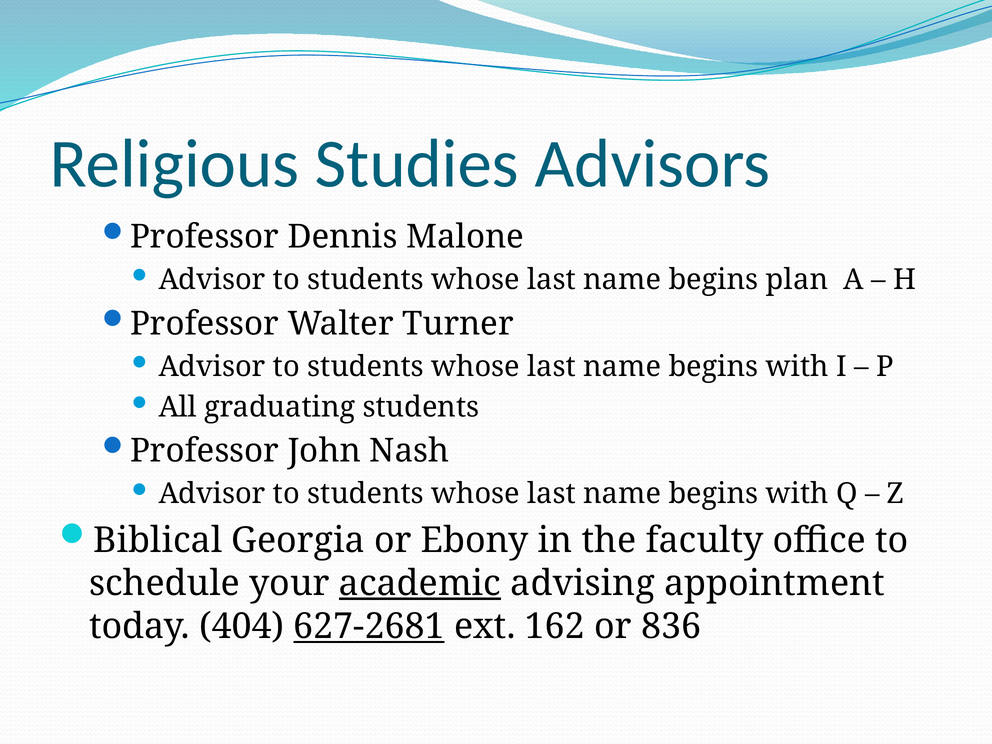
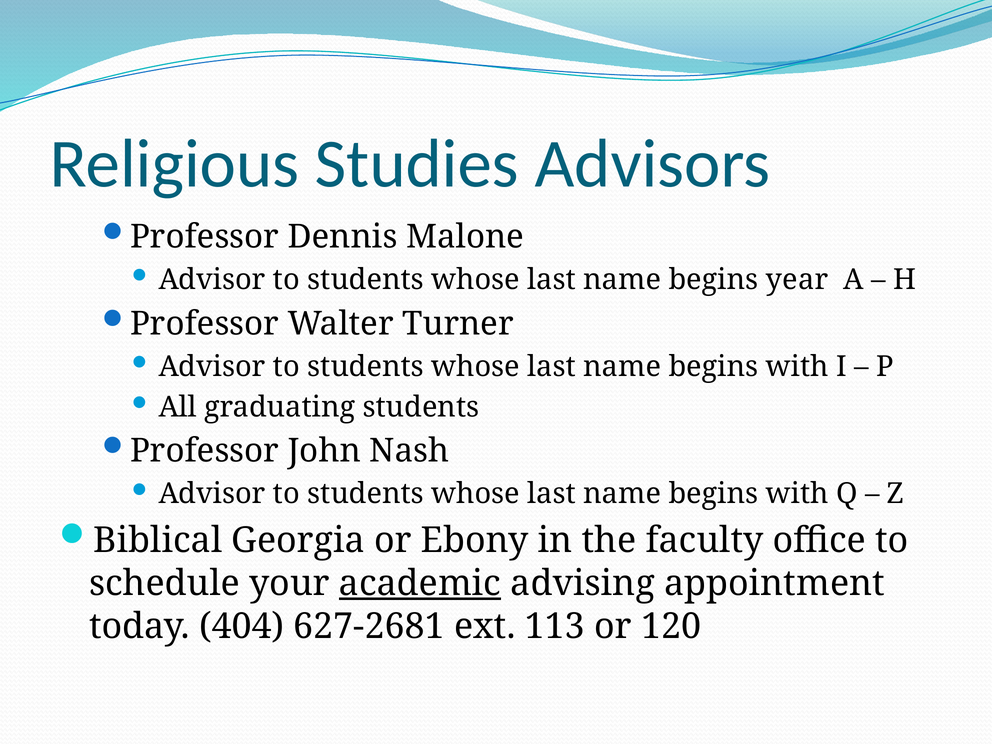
plan: plan -> year (797, 280)
627-2681 underline: present -> none (369, 626)
162: 162 -> 113 (555, 626)
836: 836 -> 120 (671, 626)
